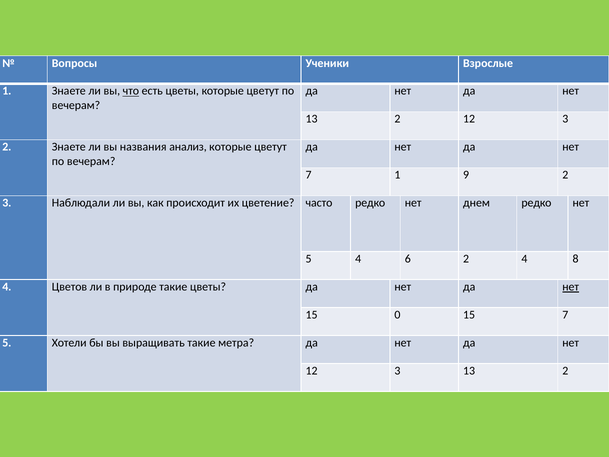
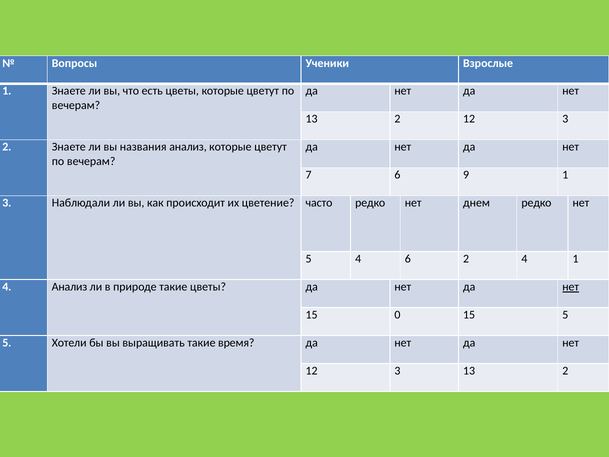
что underline: present -> none (131, 91)
7 1: 1 -> 6 (397, 175)
9 2: 2 -> 1 (565, 175)
4 8: 8 -> 1 (576, 259)
4 Цветов: Цветов -> Анализ (70, 287)
15 7: 7 -> 5 (565, 315)
метра: метра -> время (236, 343)
